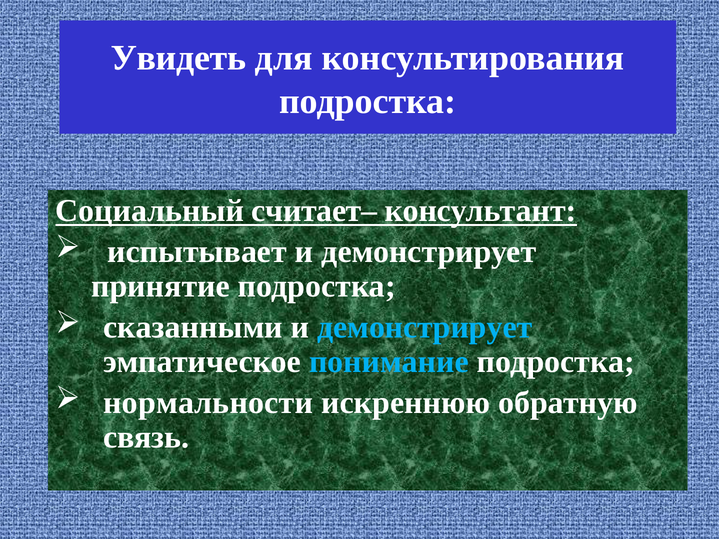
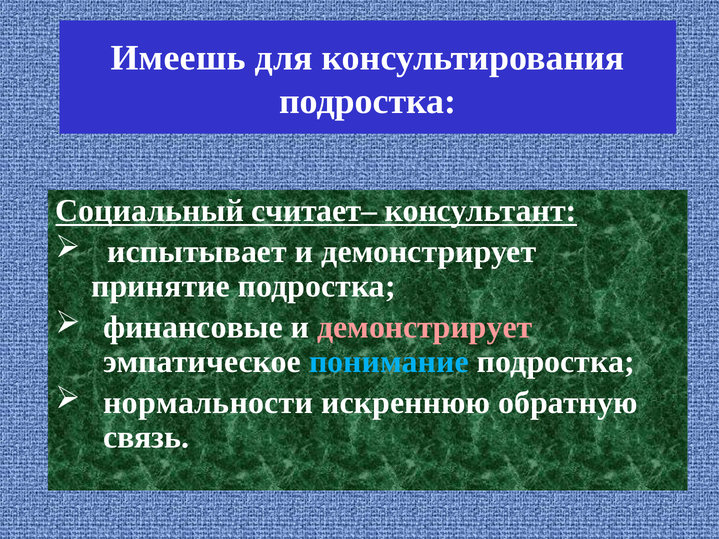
Увидеть: Увидеть -> Имеешь (178, 58)
сказанными: сказанными -> финансовые (193, 327)
демонстрирует colour: light blue -> pink (425, 327)
